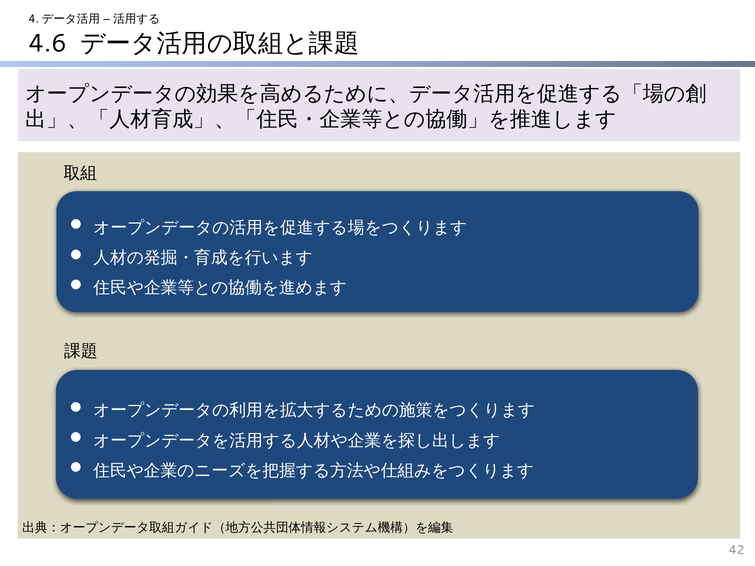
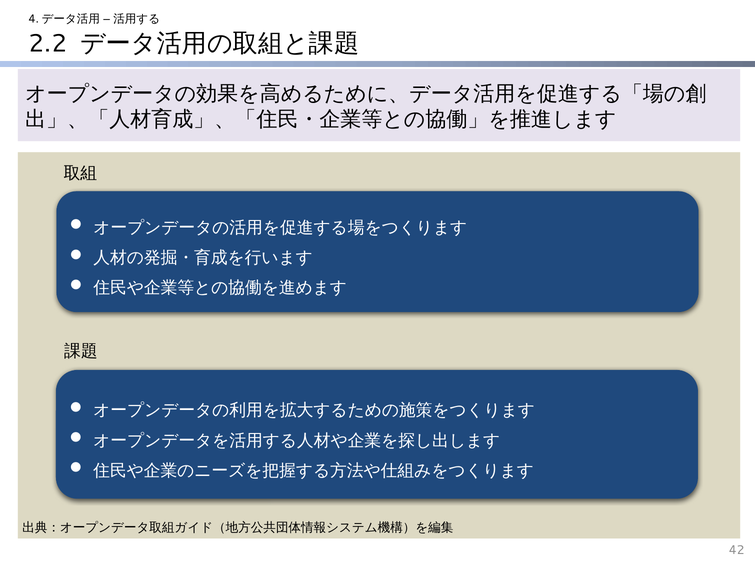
4.6: 4.6 -> 2.2 (48, 43)
